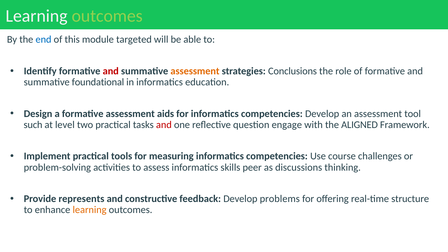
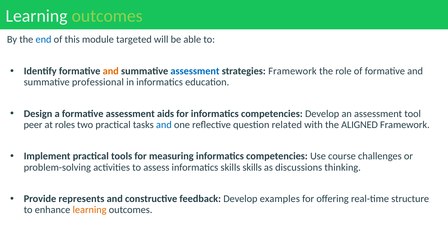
and colour: red -> orange (111, 71)
assessment colour: orange -> blue (195, 71)
strategies Conclusions: Conclusions -> Framework (292, 71)
foundational: foundational -> professional (98, 82)
such: such -> peer (33, 125)
level: level -> roles (65, 125)
and colour: red -> blue (164, 125)
engage: engage -> related (287, 125)
skills peer: peer -> skills (252, 167)
problems: problems -> examples (280, 199)
